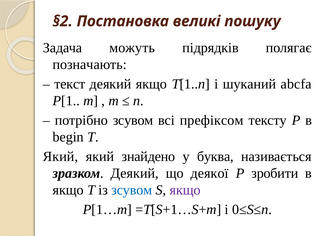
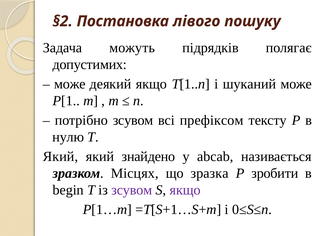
великі: великі -> лівого (197, 21)
позначають: позначають -> допустимих (90, 65)
текст: текст -> може (70, 84)
шуканий abcfa: abcfa -> може (296, 84)
begin: begin -> нулю (68, 137)
буква: буква -> abcab (215, 157)
зразком Деякий: Деякий -> Місцях (135, 173)
деякої: деякої -> зразка (210, 173)
якщо: якщо -> begin (68, 190)
зсувом colour: blue -> purple (132, 190)
